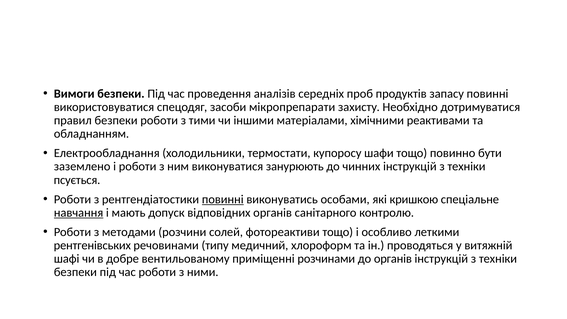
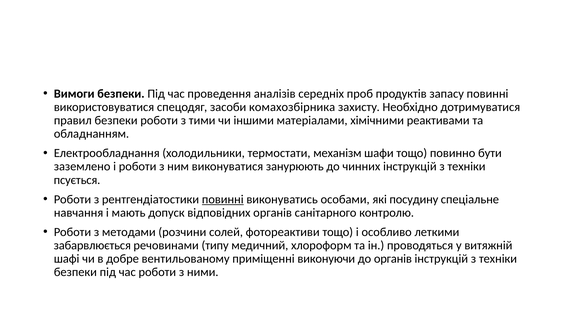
мікропрепарати: мікропрепарати -> комахозбірника (292, 107)
купоросу: купоросу -> механізм (337, 153)
кришкою: кришкою -> посудину (414, 199)
навчання underline: present -> none (79, 213)
рентгенівських: рентгенівських -> забарвлюється (92, 245)
розчинами: розчинами -> виконуючи (326, 259)
